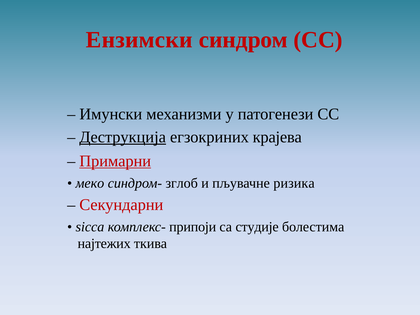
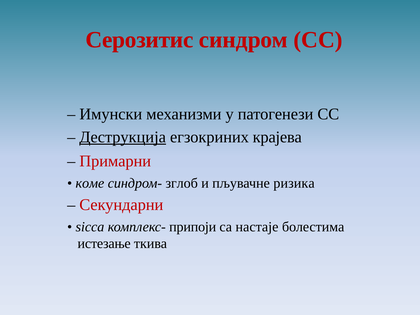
Ензимски: Ензимски -> Серозитис (139, 40)
Примарни underline: present -> none (115, 161)
меко: меко -> коме (90, 183)
студије: студије -> настаје (257, 227)
најтежих: најтежих -> истезање (104, 244)
